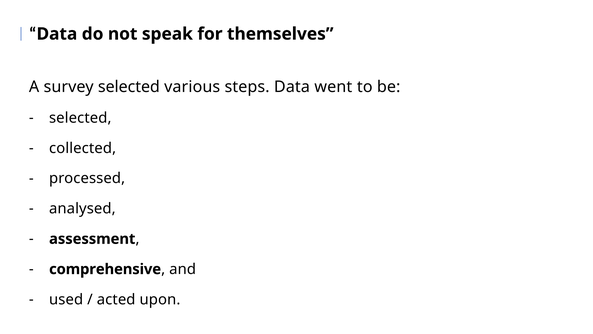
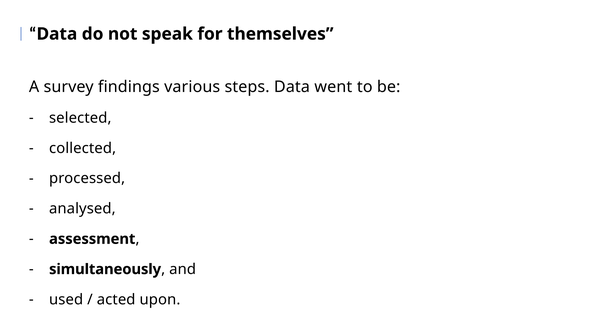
survey selected: selected -> findings (129, 87)
comprehensive: comprehensive -> simultaneously (105, 269)
